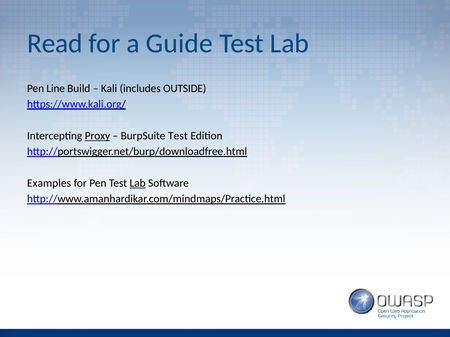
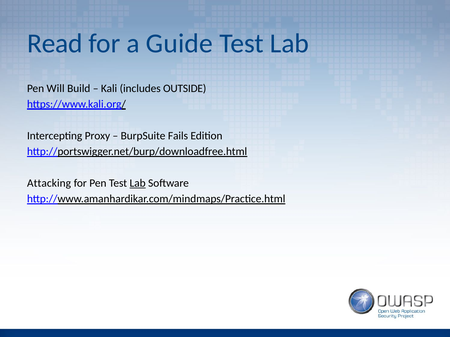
Line: Line -> Will (56, 89)
Proxy underline: present -> none (97, 136)
BurpSuite Test: Test -> Fails (178, 136)
Examples: Examples -> Attacking (49, 183)
